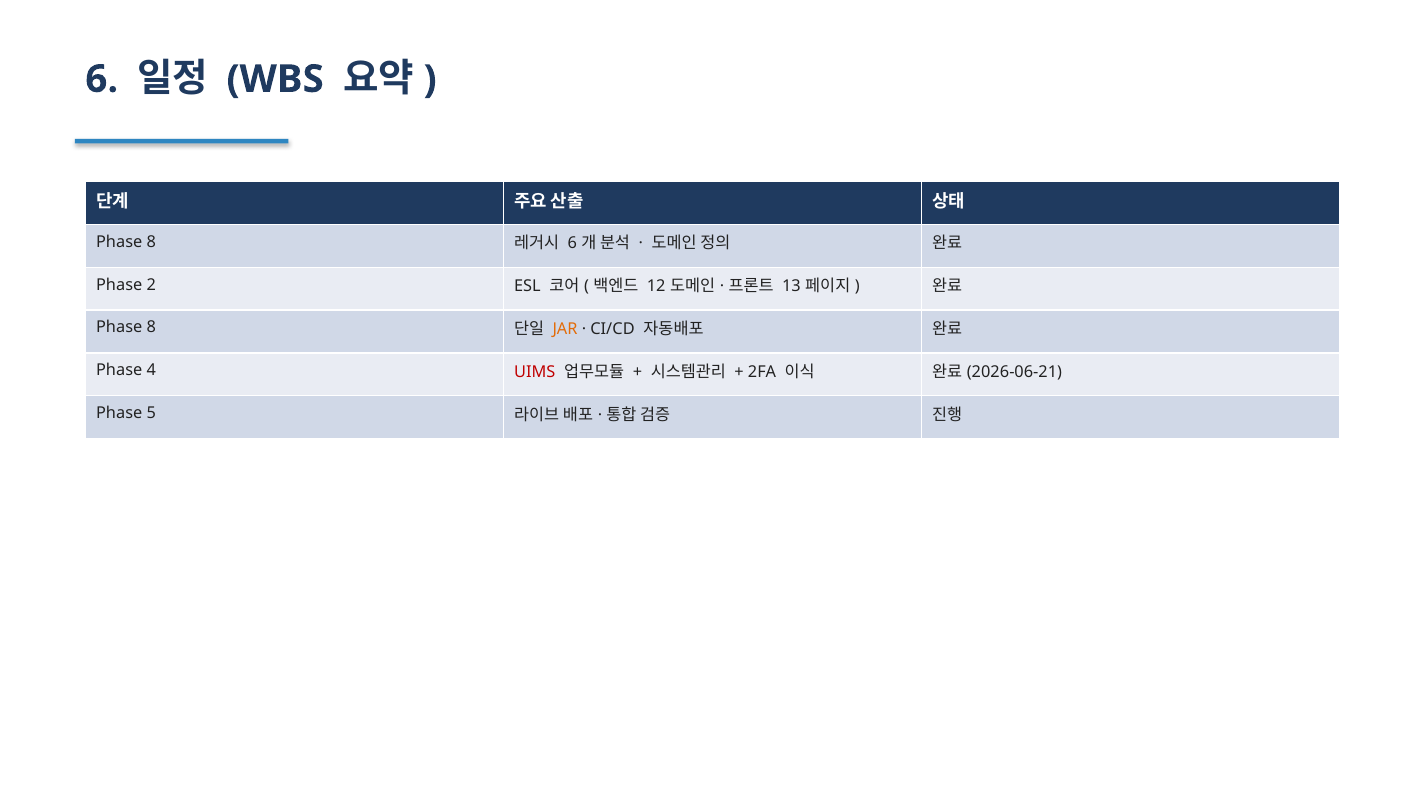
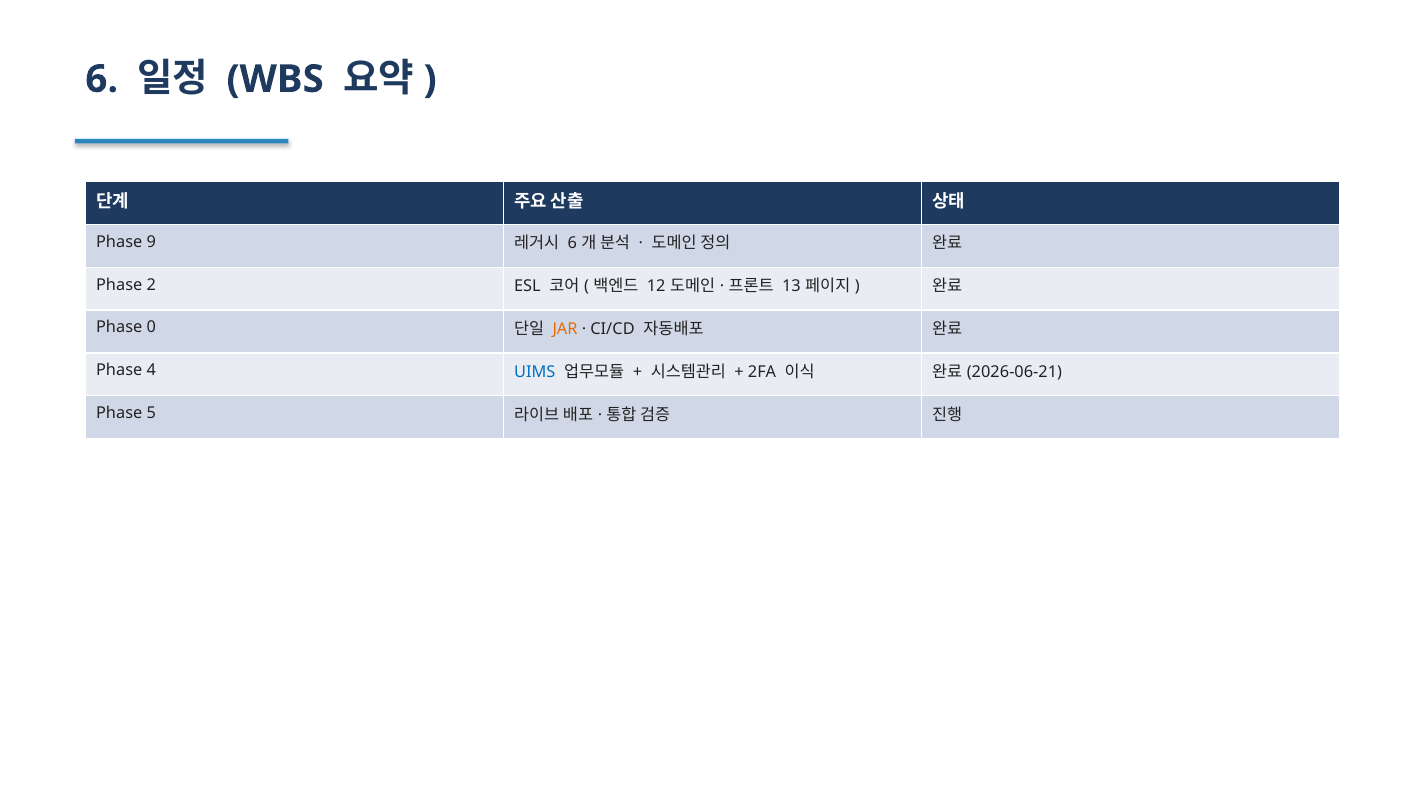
8: 8 -> 9 (151, 242)
8: 8 -> 0 (151, 327)
UIMS colour: red -> blue (535, 372)
